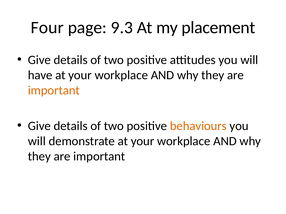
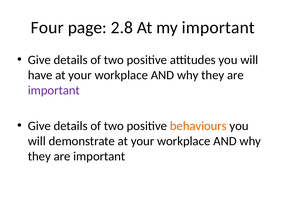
9.3: 9.3 -> 2.8 (122, 28)
my placement: placement -> important (218, 28)
important colour: orange -> purple (54, 91)
